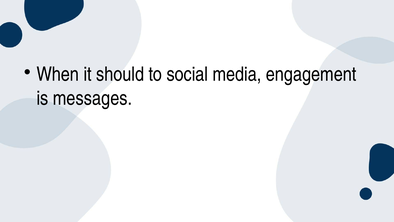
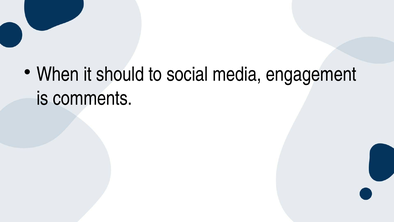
messages: messages -> comments (93, 98)
